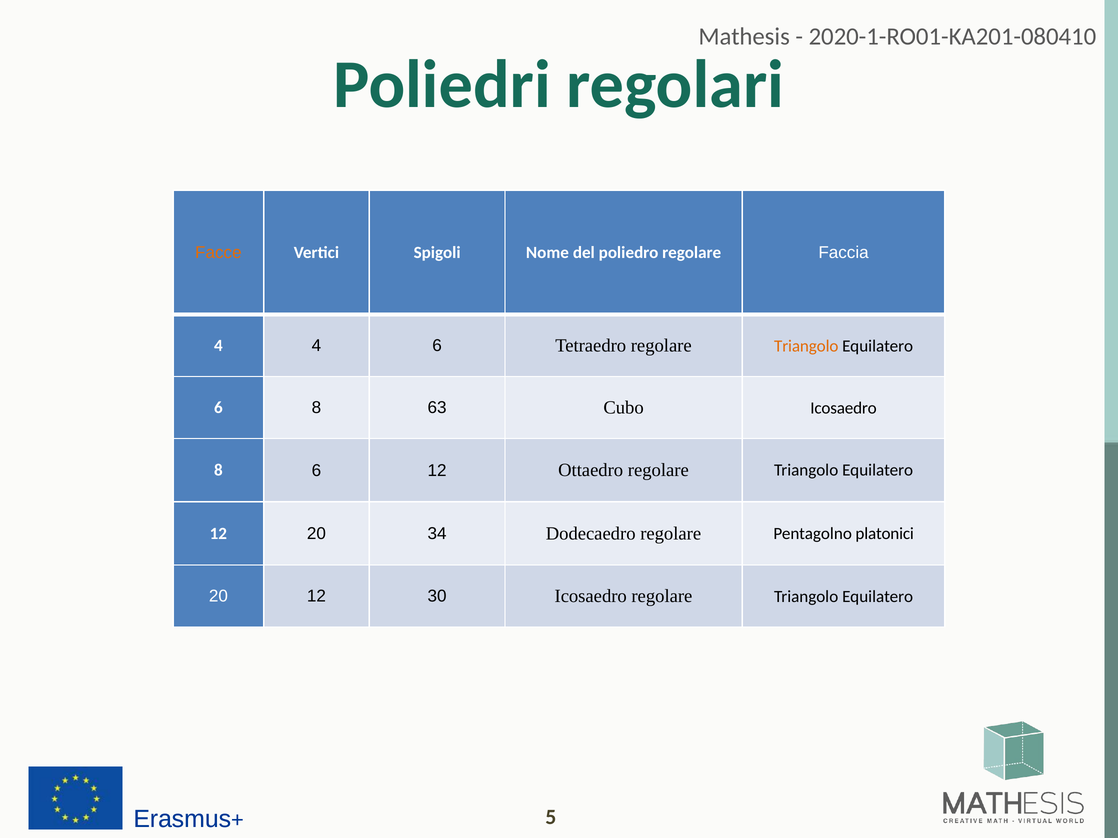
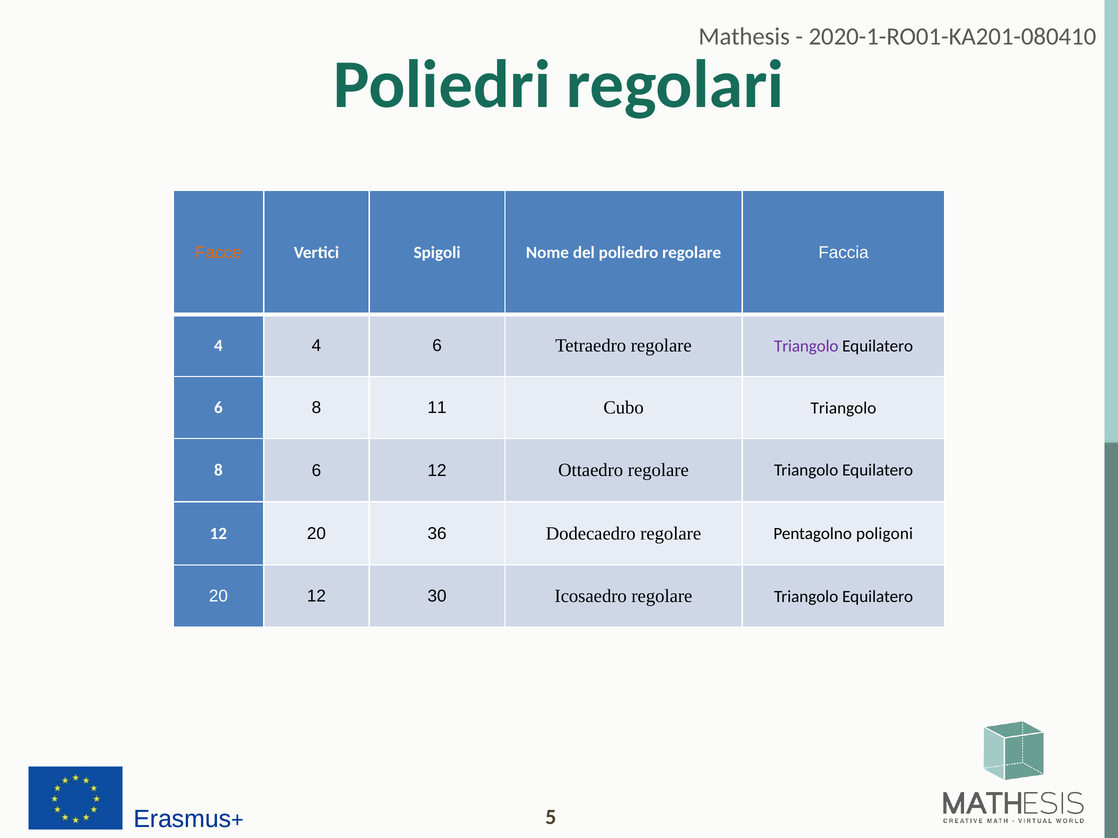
Triangolo colour: orange -> purple (806, 346)
63: 63 -> 11 (437, 408)
Cubo Icosaedro: Icosaedro -> Triangolo (843, 409)
34: 34 -> 36 (437, 534)
platonici: platonici -> poligoni (884, 534)
